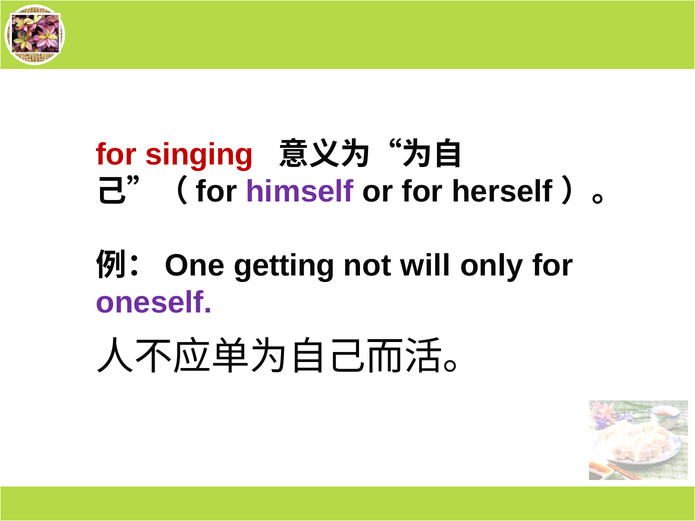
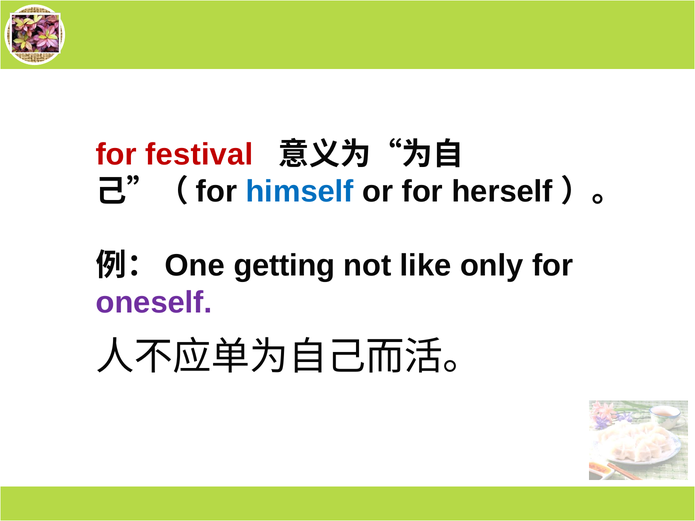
singing: singing -> festival (199, 155)
himself colour: purple -> blue (300, 192)
will: will -> like (426, 266)
